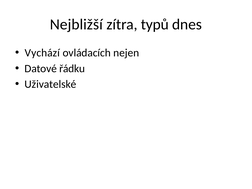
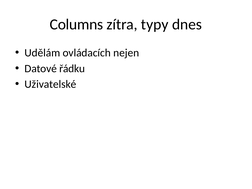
Nejbližší: Nejbližší -> Columns (76, 24)
typů: typů -> typy (155, 24)
Vychází: Vychází -> Udělám (42, 53)
